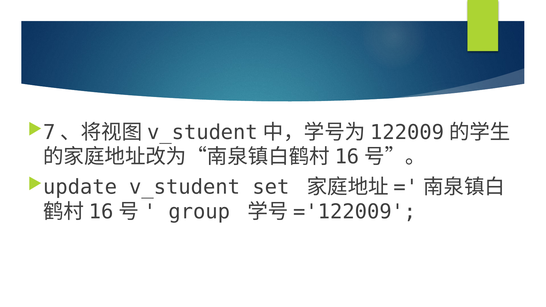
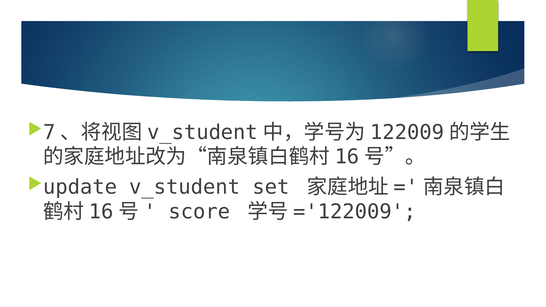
group: group -> score (199, 212)
